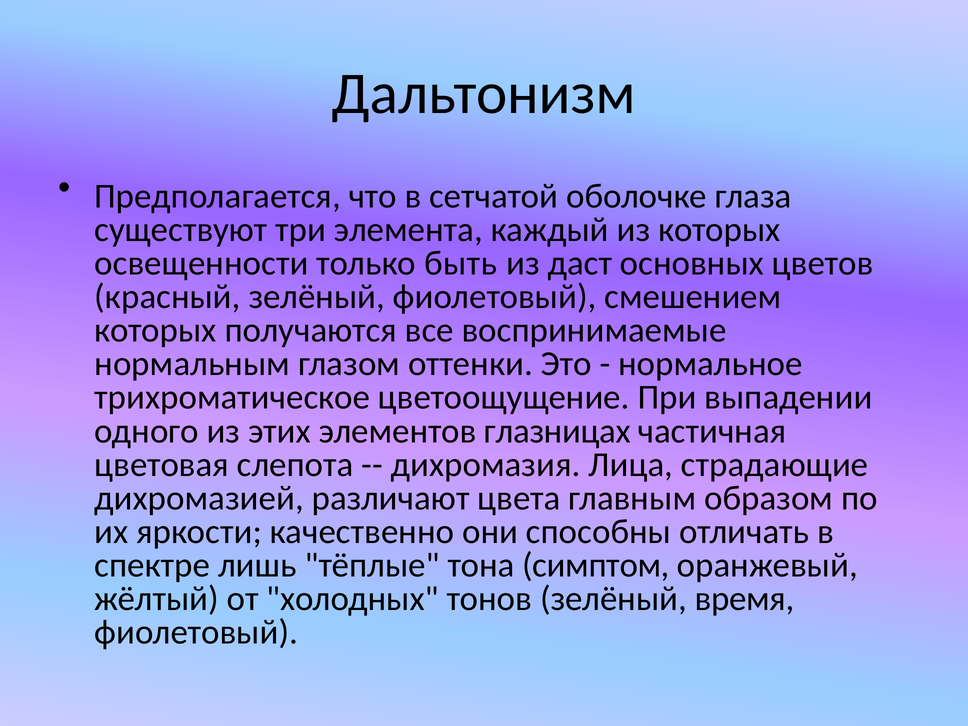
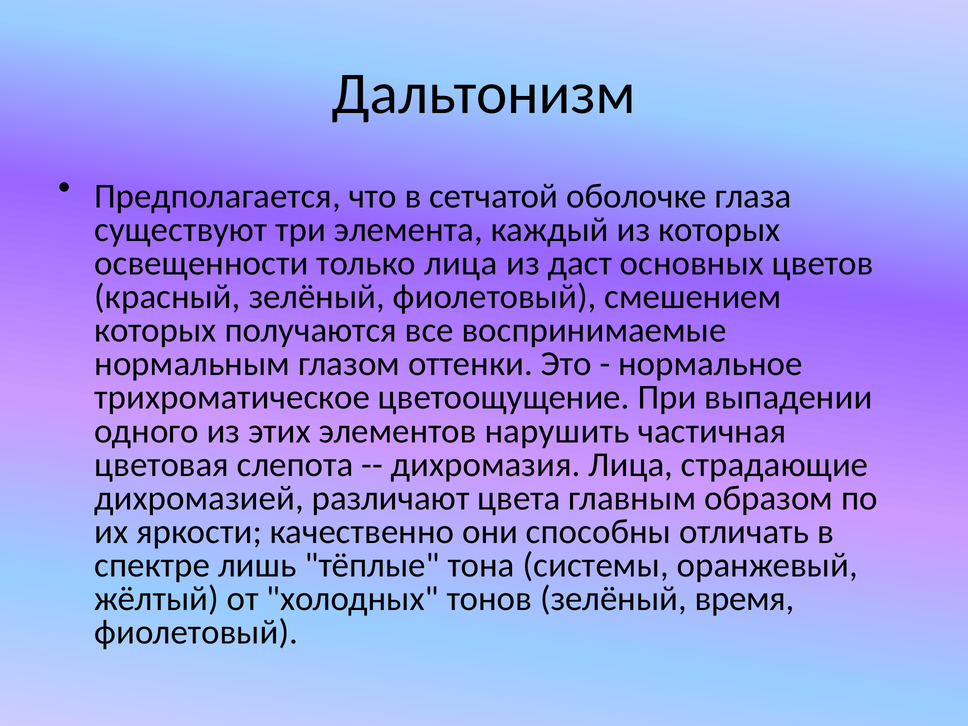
только быть: быть -> лица (461, 263)
глазницах: глазницах -> нарушить (557, 431)
симптом: симптом -> системы (596, 565)
